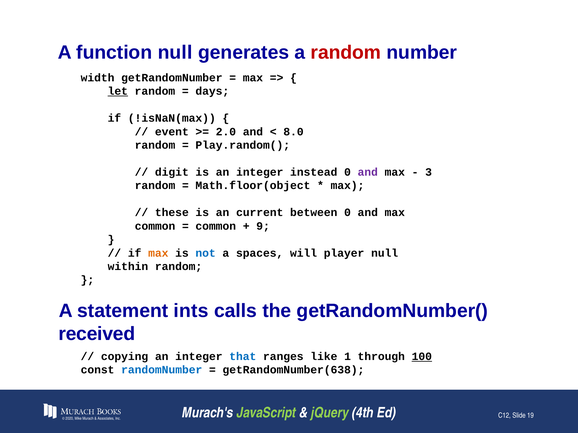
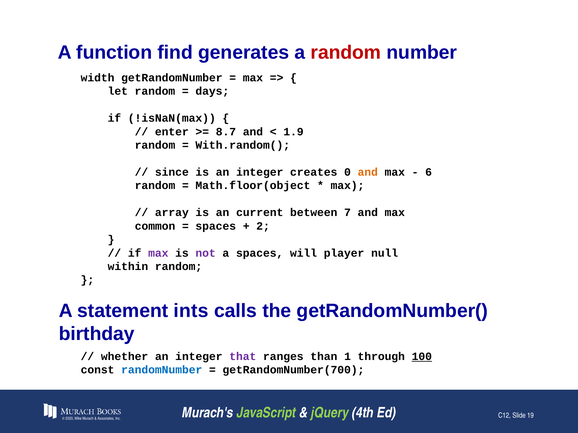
function null: null -> find (175, 53)
let underline: present -> none (118, 91)
event: event -> enter (172, 132)
2.0: 2.0 -> 8.7 (226, 132)
8.0: 8.0 -> 1.9 (293, 132)
Play.random(: Play.random( -> With.random( (243, 145)
digit: digit -> since (172, 172)
instead: instead -> creates (314, 172)
and colour: purple -> orange (368, 172)
3: 3 -> 6 (429, 172)
these: these -> array (172, 213)
between 0: 0 -> 7 (348, 213)
common: common -> spaces (216, 226)
9: 9 -> 2 (263, 226)
max colour: orange -> purple (158, 253)
not colour: blue -> purple (206, 253)
received: received -> birthday (97, 334)
copying: copying -> whether (125, 357)
that colour: blue -> purple (243, 357)
like: like -> than (324, 357)
getRandomNumber(638: getRandomNumber(638 -> getRandomNumber(700 (293, 370)
